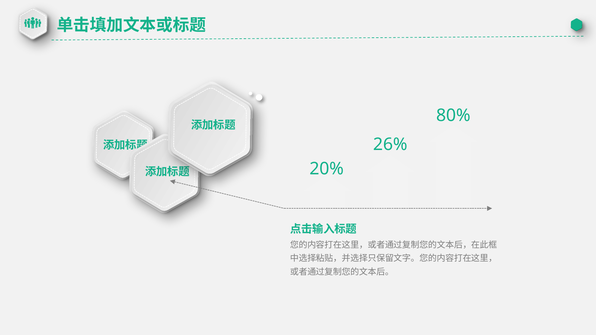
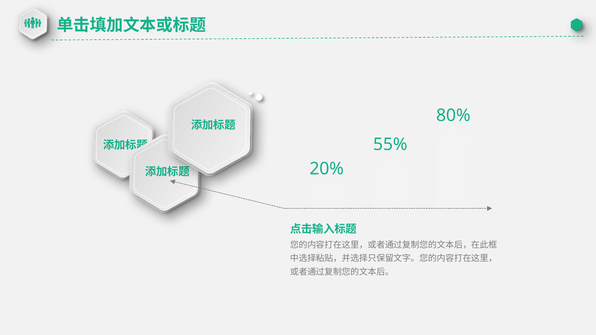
26%: 26% -> 55% (390, 145)
